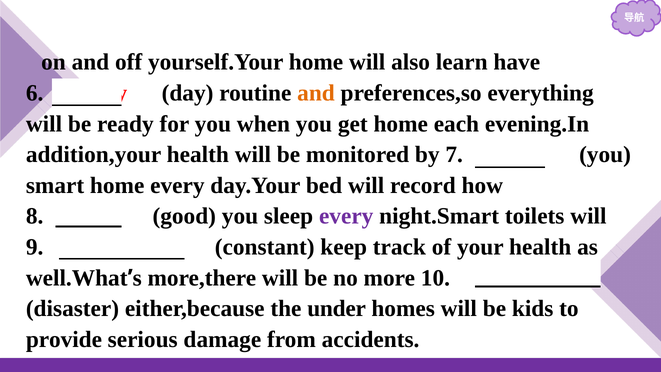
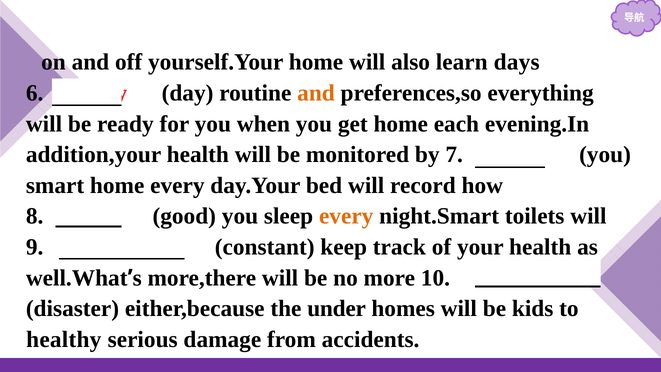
have: have -> days (517, 62)
every colour: purple -> orange (346, 216)
provide: provide -> healthy (64, 339)
